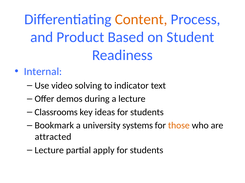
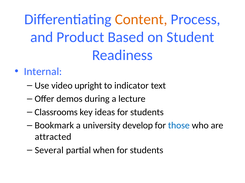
solving: solving -> upright (88, 86)
systems: systems -> develop (138, 126)
those colour: orange -> blue (179, 126)
Lecture: Lecture -> Several (49, 151)
apply: apply -> when (104, 151)
